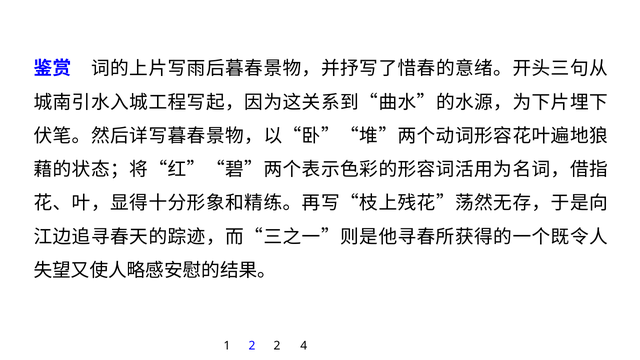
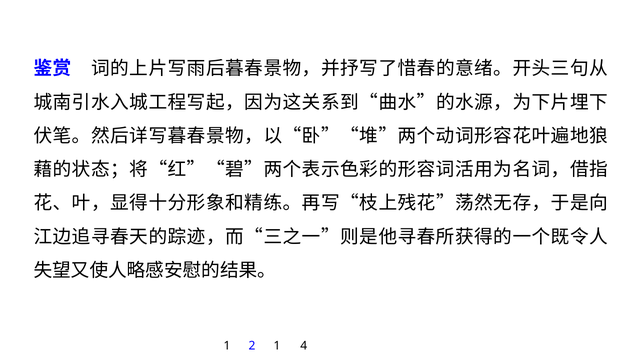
2 2: 2 -> 1 (277, 346)
